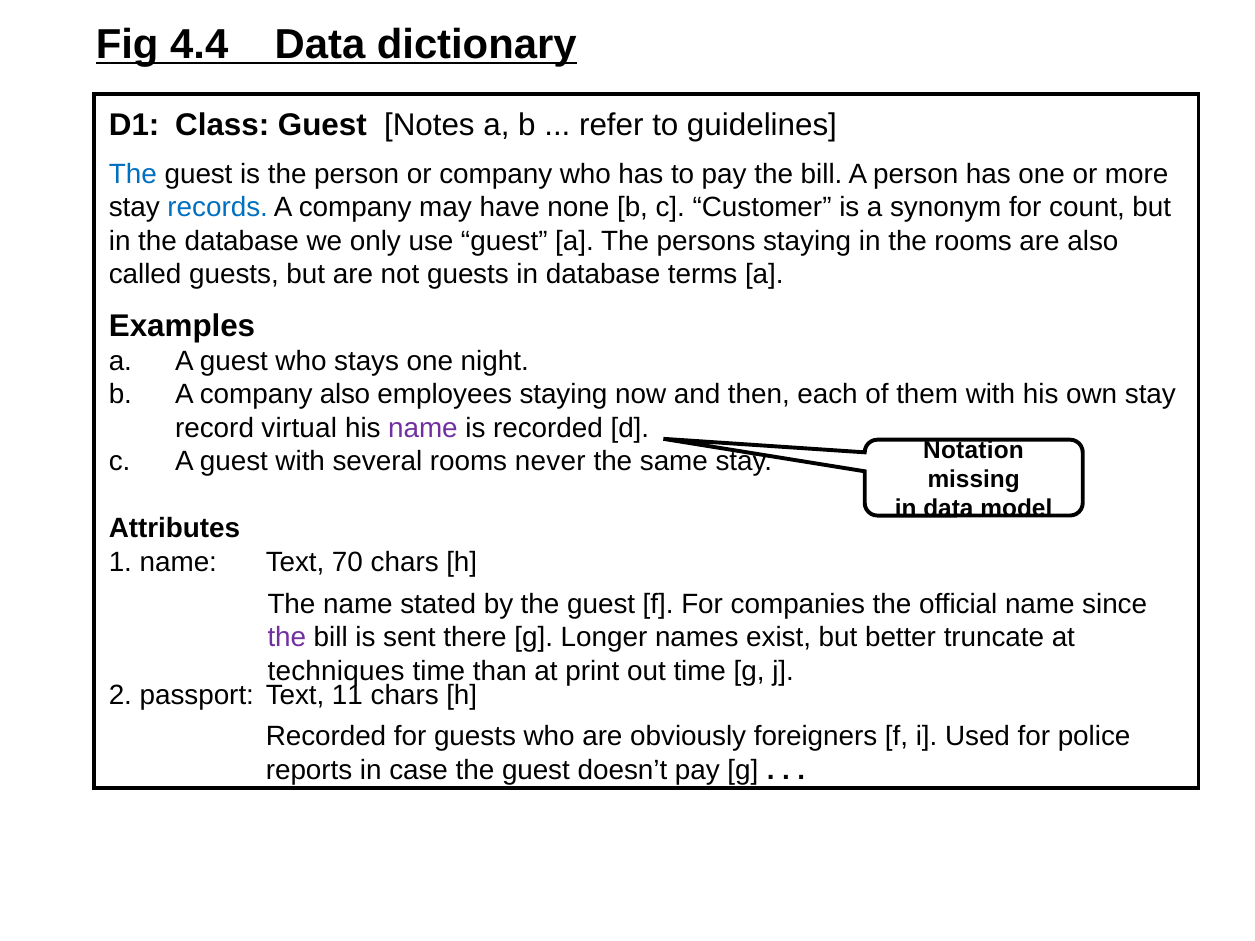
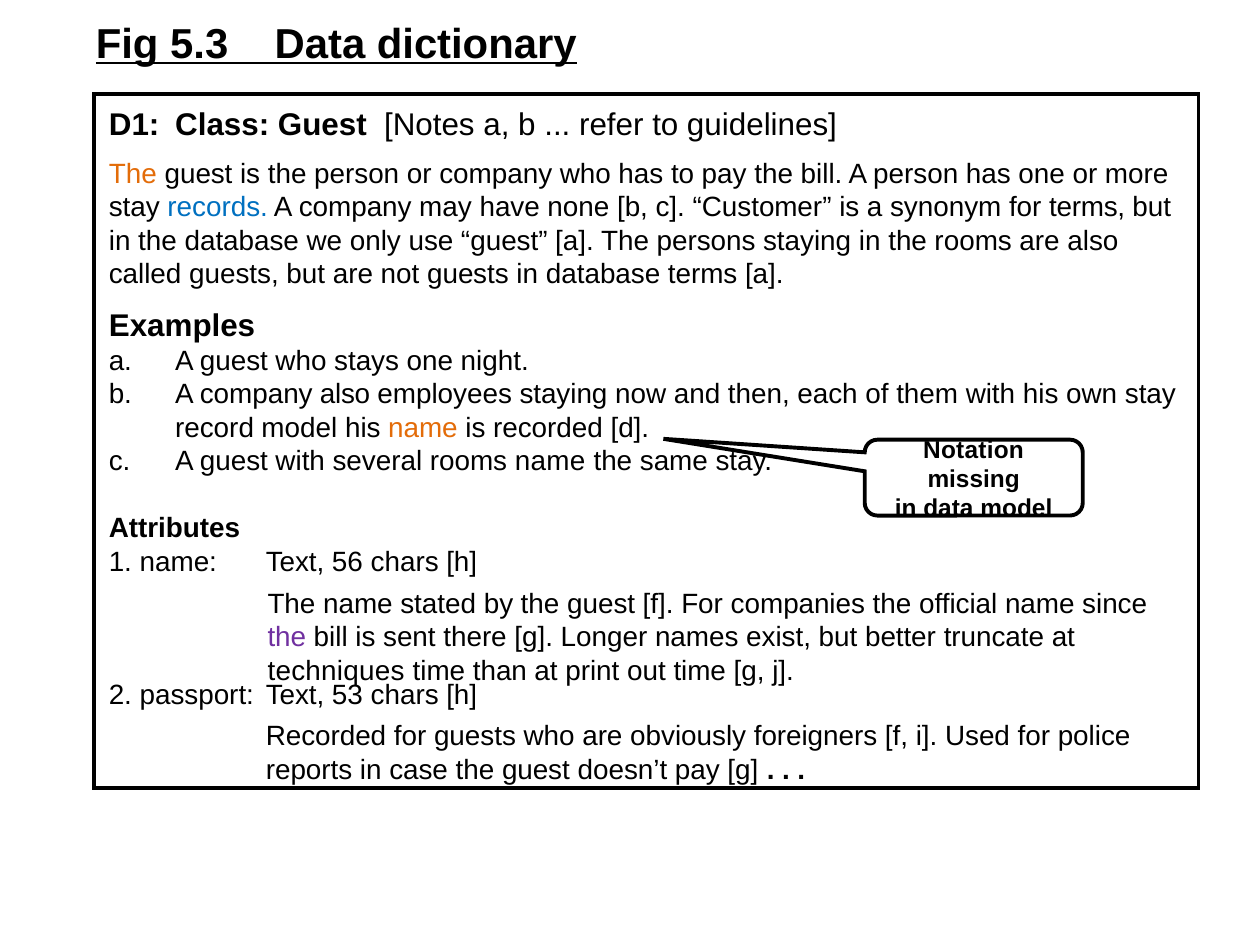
4.4: 4.4 -> 5.3 (199, 45)
The colour: blue -> orange (133, 174)
for count: count -> terms (1087, 208)
record virtual: virtual -> model (299, 428)
name colour: purple -> orange (423, 428)
rooms never: never -> name (550, 462)
70: 70 -> 56 (347, 562)
11: 11 -> 53 (347, 696)
